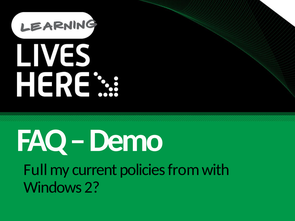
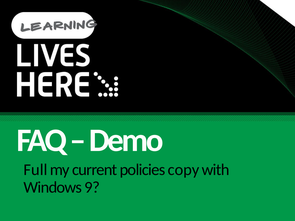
from: from -> copy (184, 170)
2: 2 -> 9 (92, 188)
